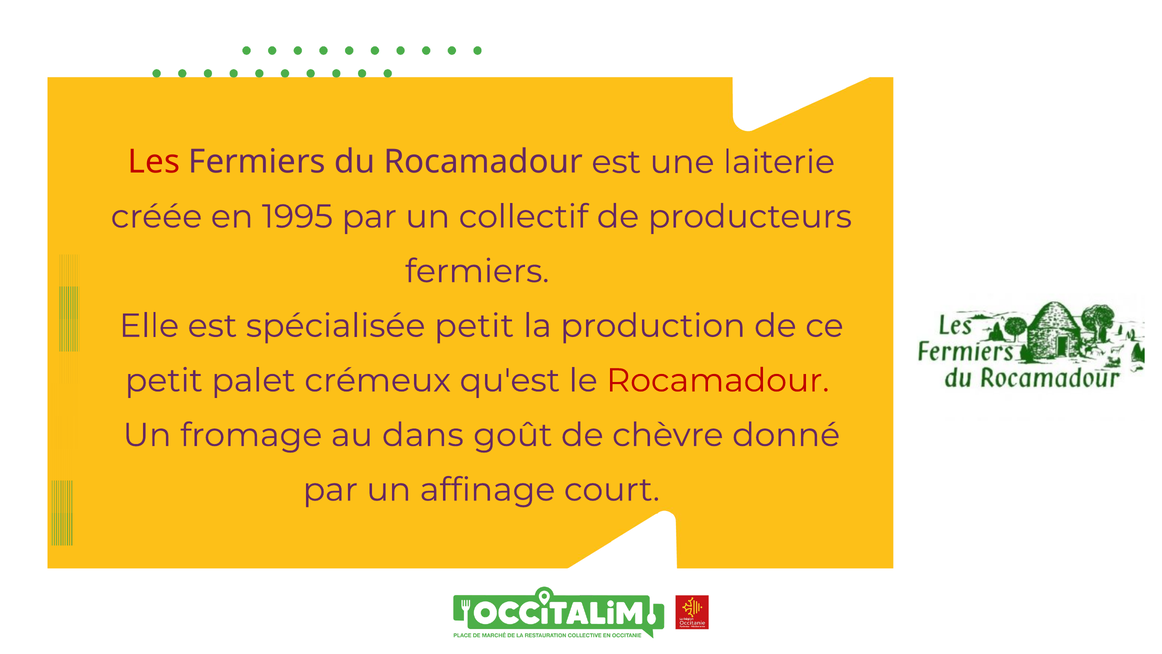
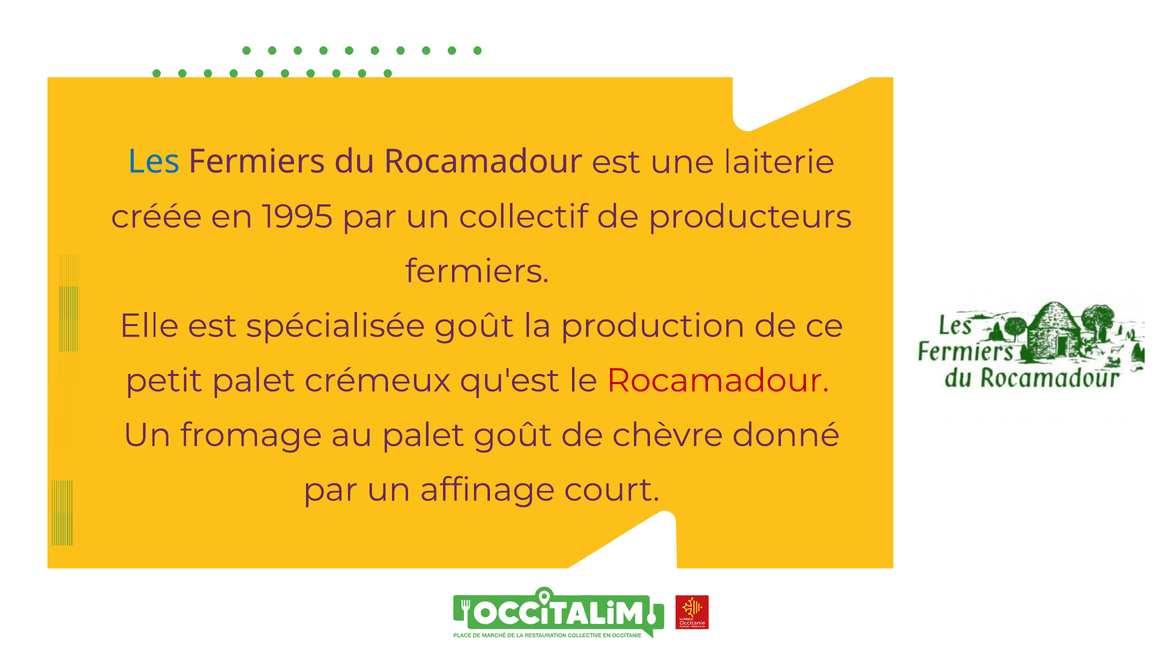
Les colour: red -> blue (154, 162)
spécialisée petit: petit -> goût (474, 326)
au dans: dans -> palet (423, 435)
